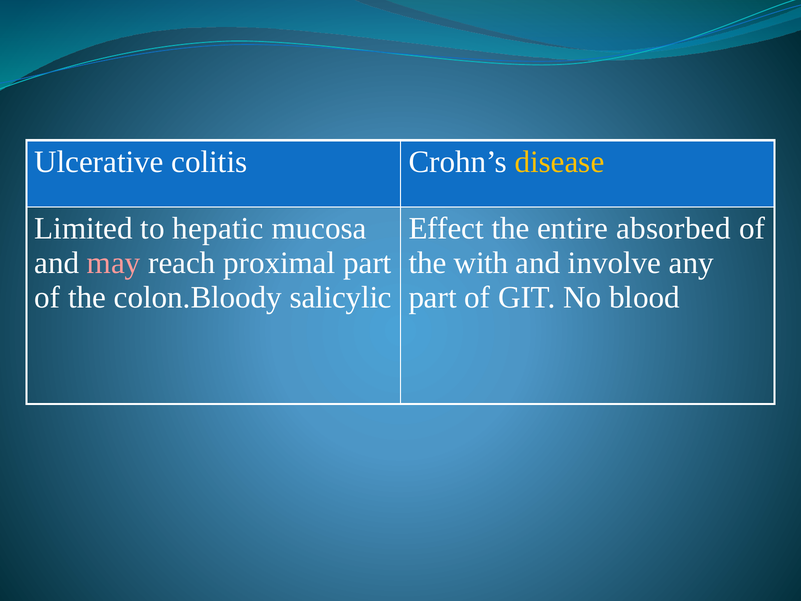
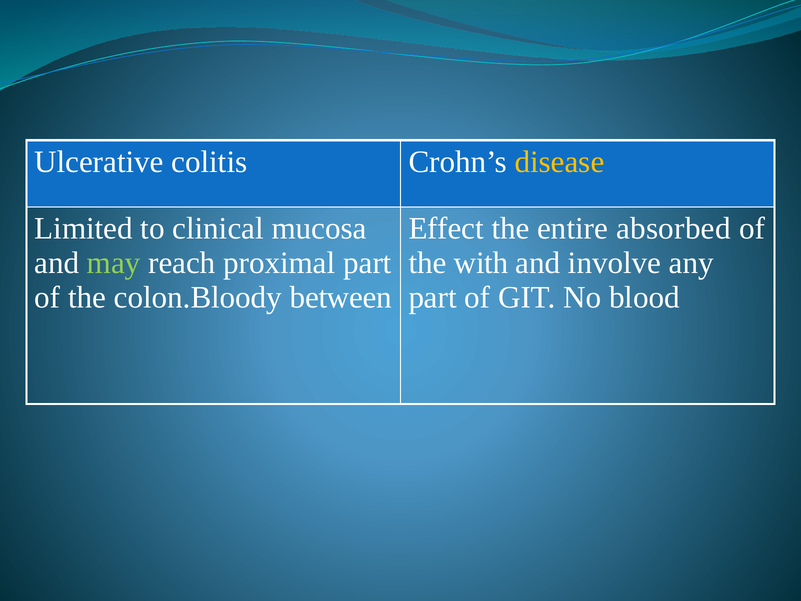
hepatic: hepatic -> clinical (218, 228)
may colour: pink -> light green (114, 263)
salicylic: salicylic -> between (341, 297)
